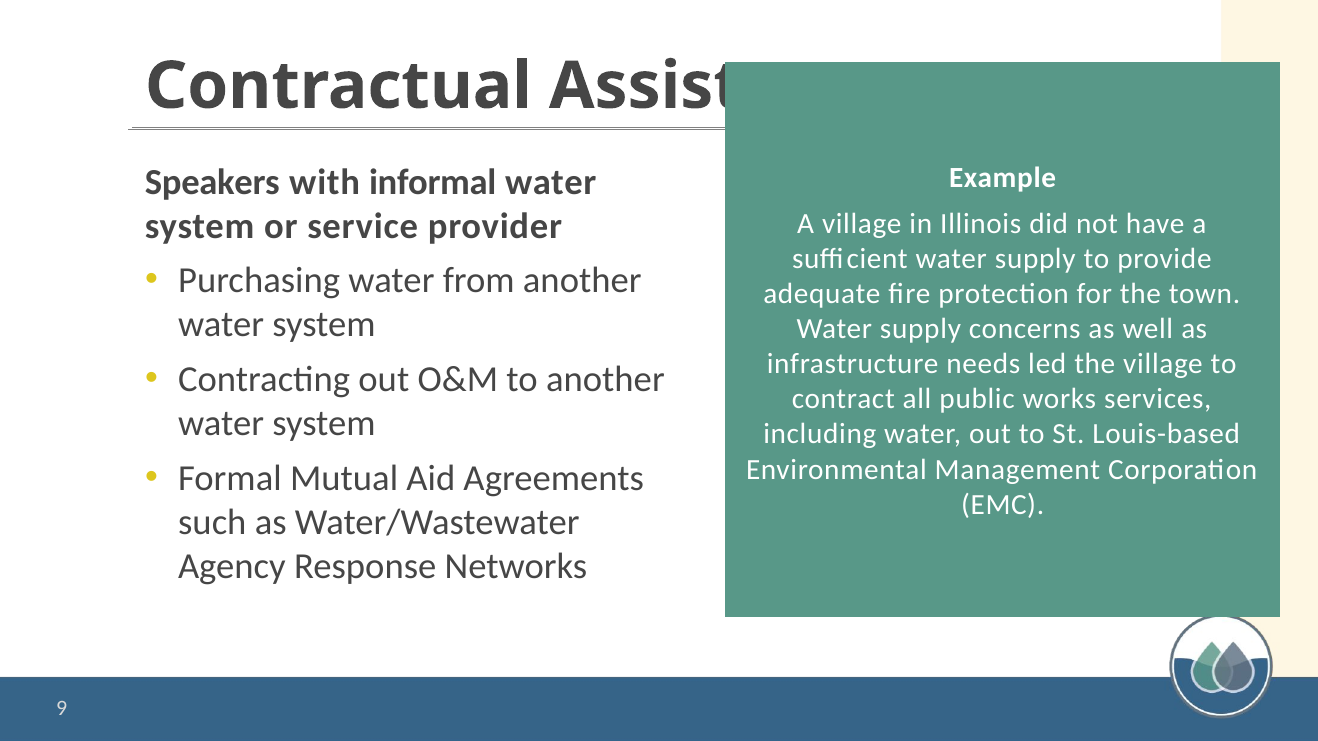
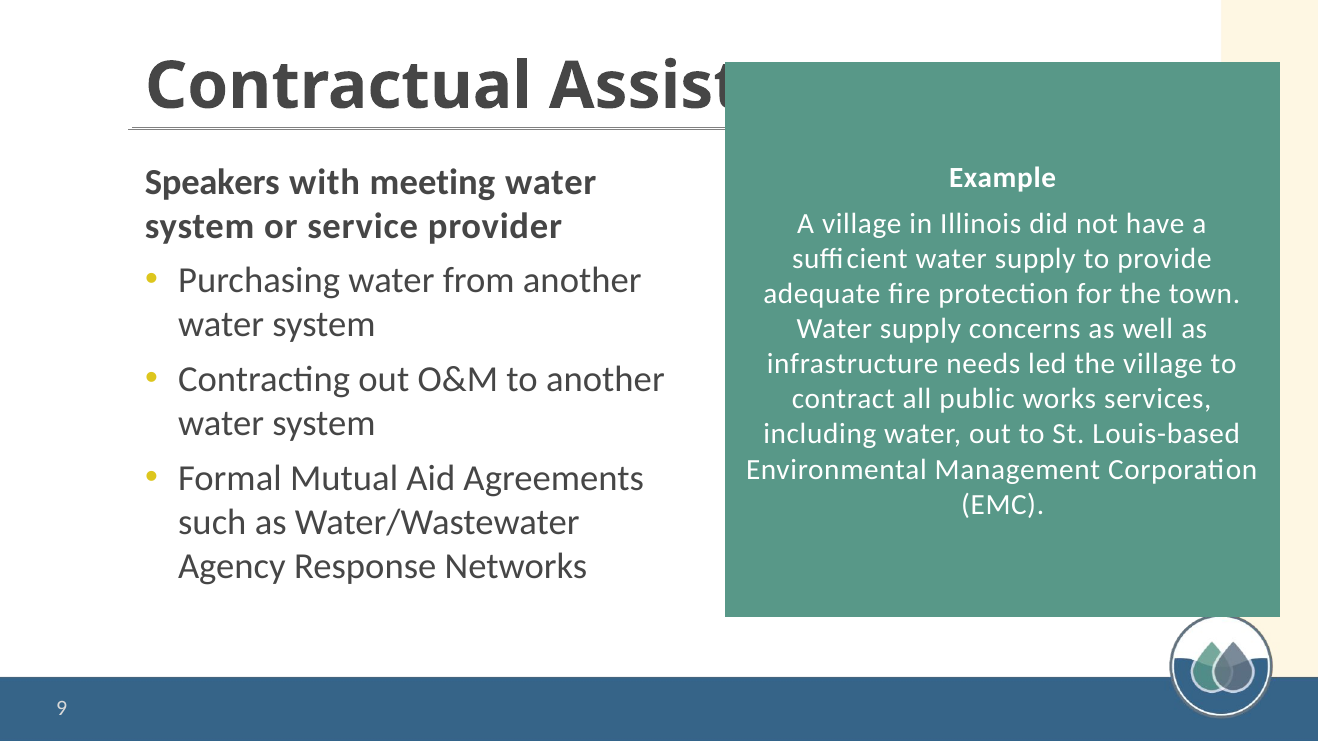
informal: informal -> meeting (432, 182)
